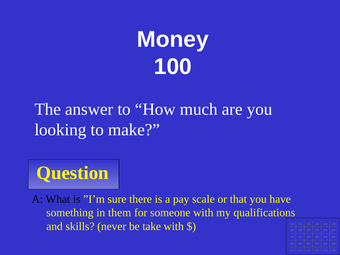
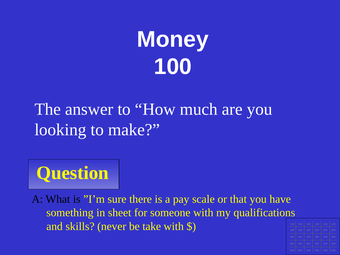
them: them -> sheet (120, 213)
